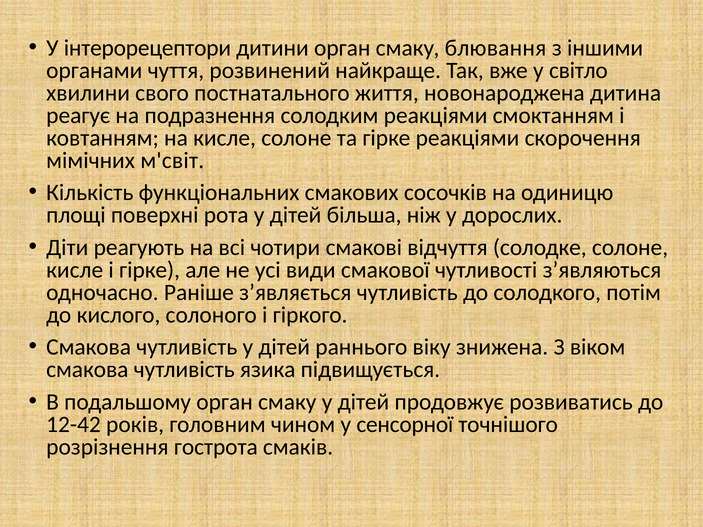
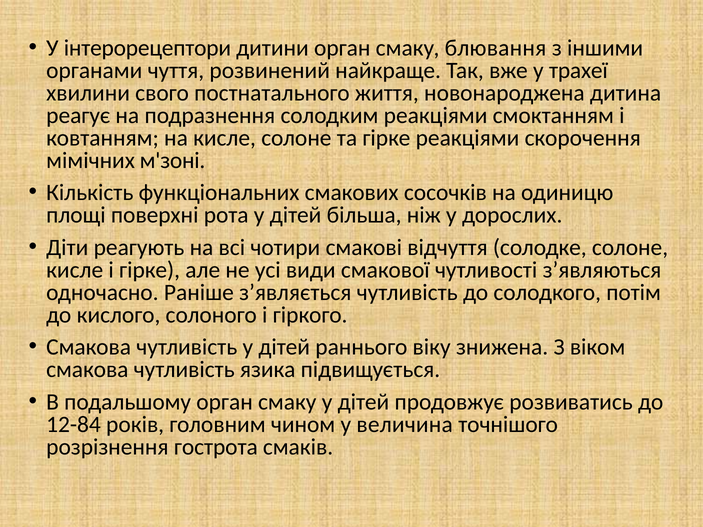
світло: світло -> трахеї (578, 70)
м'світ: м'світ -> м'зоні (173, 160)
12-42: 12-42 -> 12-84 (74, 425)
сенсорної: сенсорної -> величина (405, 425)
